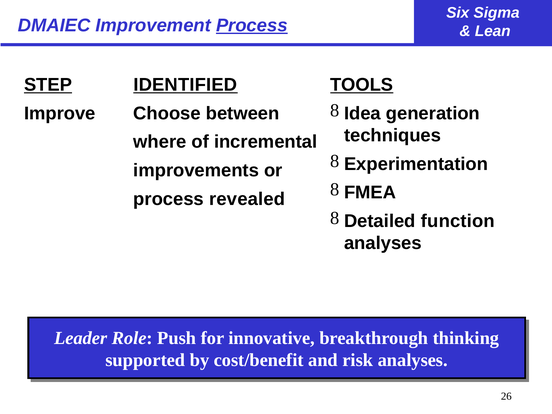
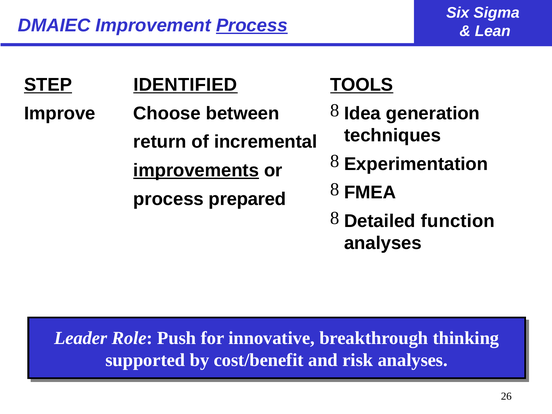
where: where -> return (160, 142)
improvements underline: none -> present (196, 170)
revealed: revealed -> prepared (247, 199)
